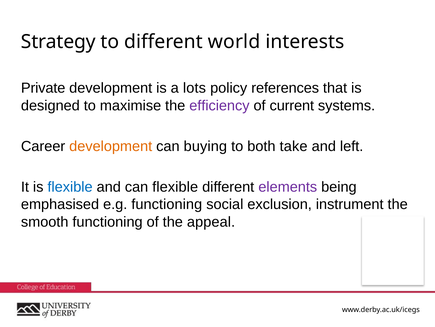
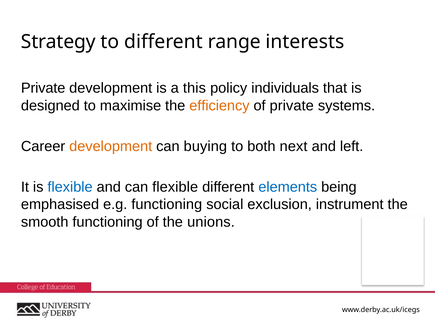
world: world -> range (234, 42)
lots: lots -> this (194, 88)
references: references -> individuals (285, 88)
efficiency colour: purple -> orange (219, 105)
of current: current -> private (292, 105)
take: take -> next (294, 146)
elements colour: purple -> blue (288, 187)
appeal: appeal -> unions (211, 221)
